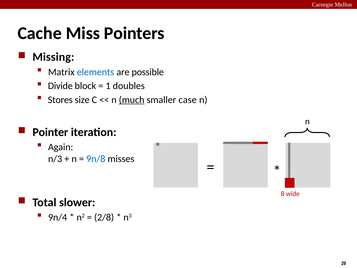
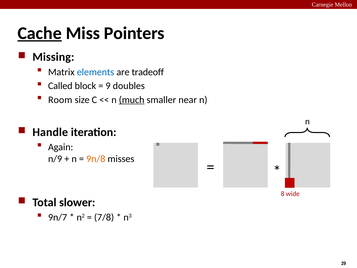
Cache underline: none -> present (40, 33)
possible: possible -> tradeoff (148, 72)
Divide: Divide -> Called (60, 86)
1: 1 -> 9 (108, 86)
Stores: Stores -> Room (60, 100)
case: case -> near (188, 100)
Pointer: Pointer -> Handle (50, 132)
n/3: n/3 -> n/9 (55, 159)
9n/8 colour: blue -> orange (96, 159)
9n/4: 9n/4 -> 9n/7 (58, 217)
2/8: 2/8 -> 7/8 (104, 217)
